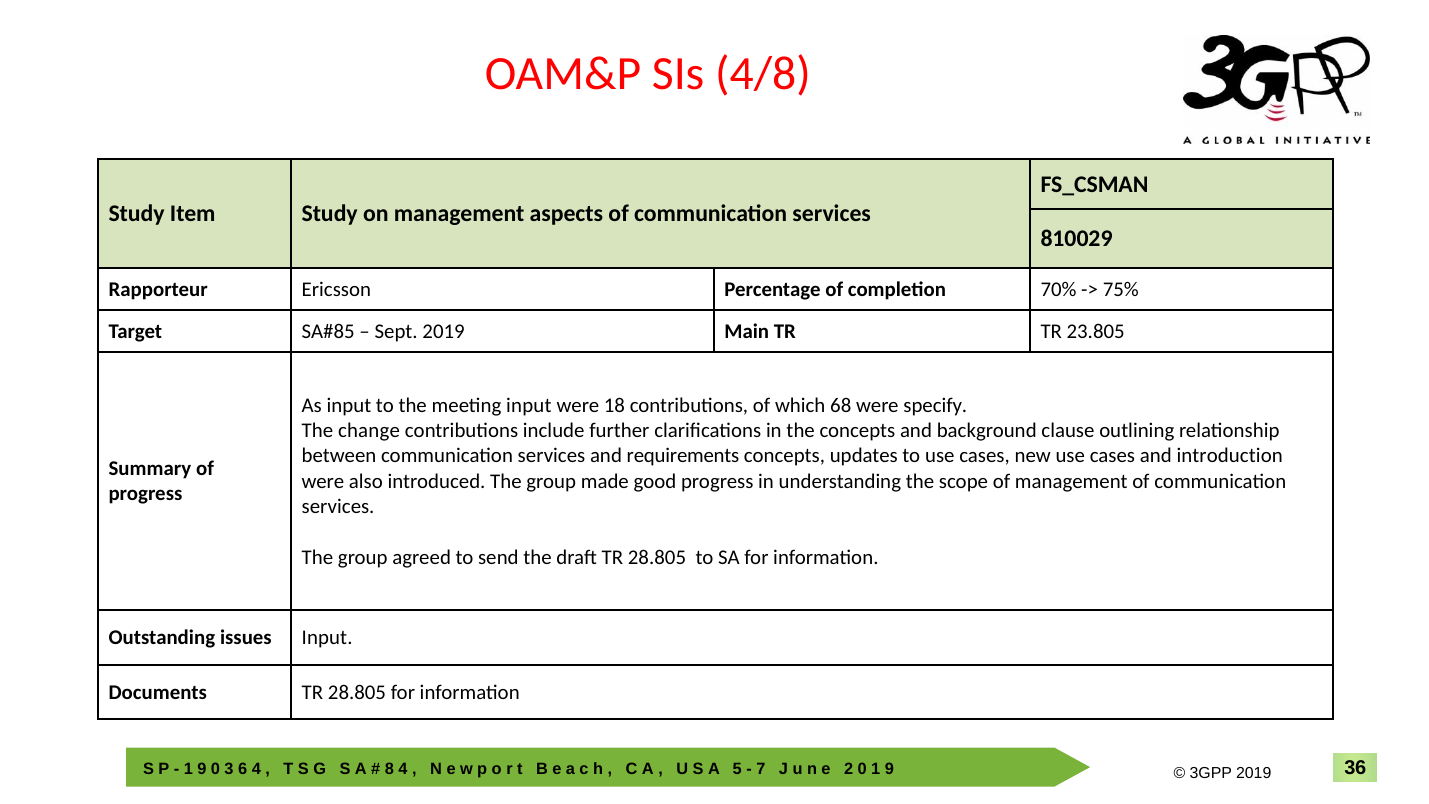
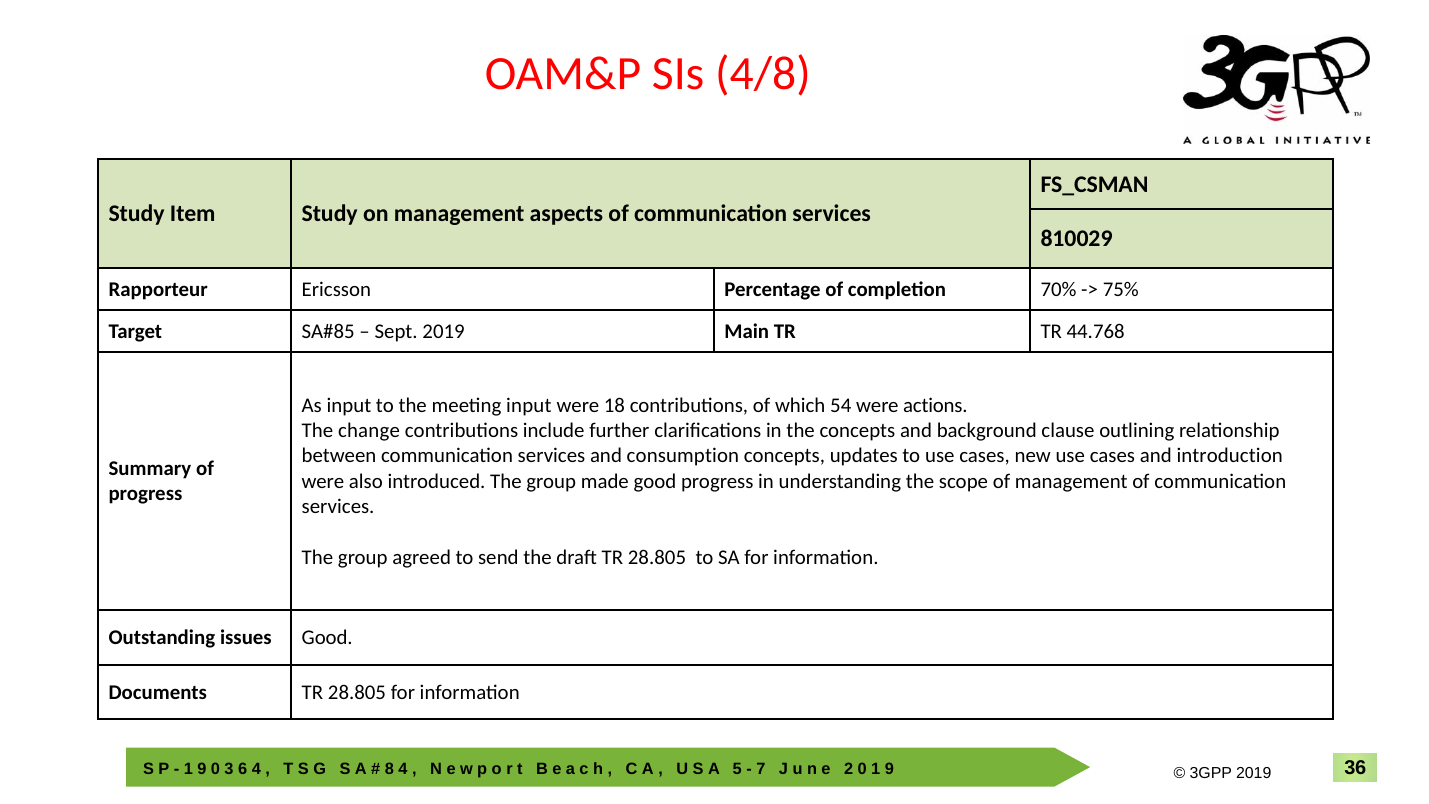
23.805: 23.805 -> 44.768 (1096, 331)
68: 68 -> 54 (841, 405)
specify: specify -> actions (935, 405)
requirements: requirements -> consumption (683, 456)
issues Input: Input -> Good (327, 638)
